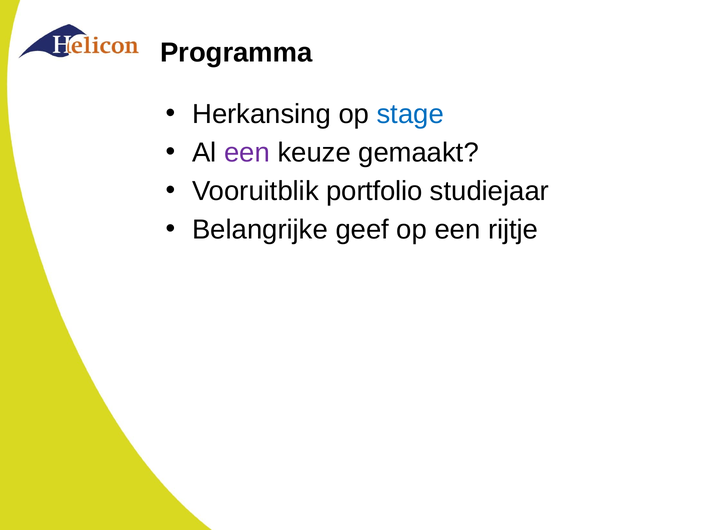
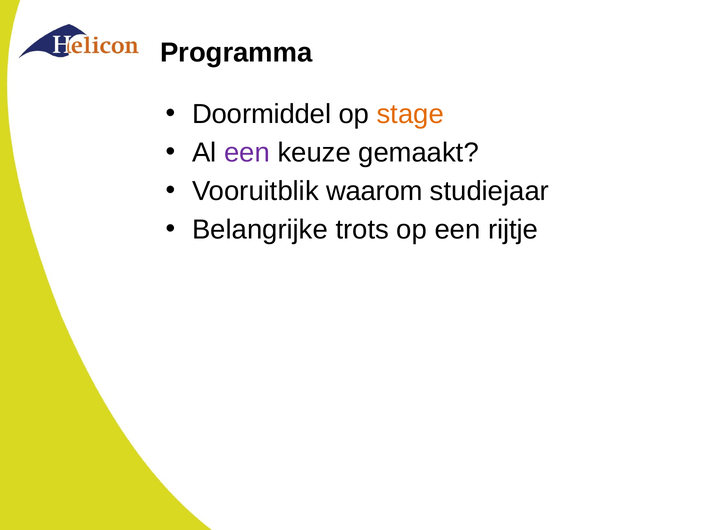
Herkansing: Herkansing -> Doormiddel (262, 114)
stage colour: blue -> orange (410, 114)
portfolio: portfolio -> waarom (375, 191)
geef: geef -> trots (362, 230)
